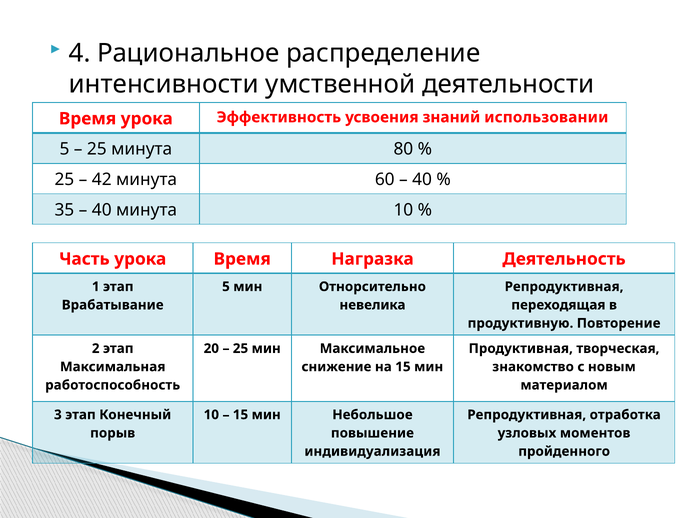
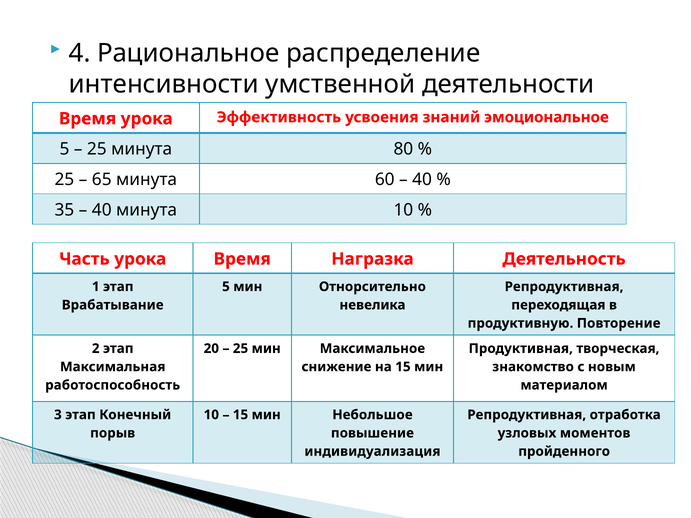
использовании: использовании -> эмоциональное (546, 117)
42: 42 -> 65 (102, 180)
